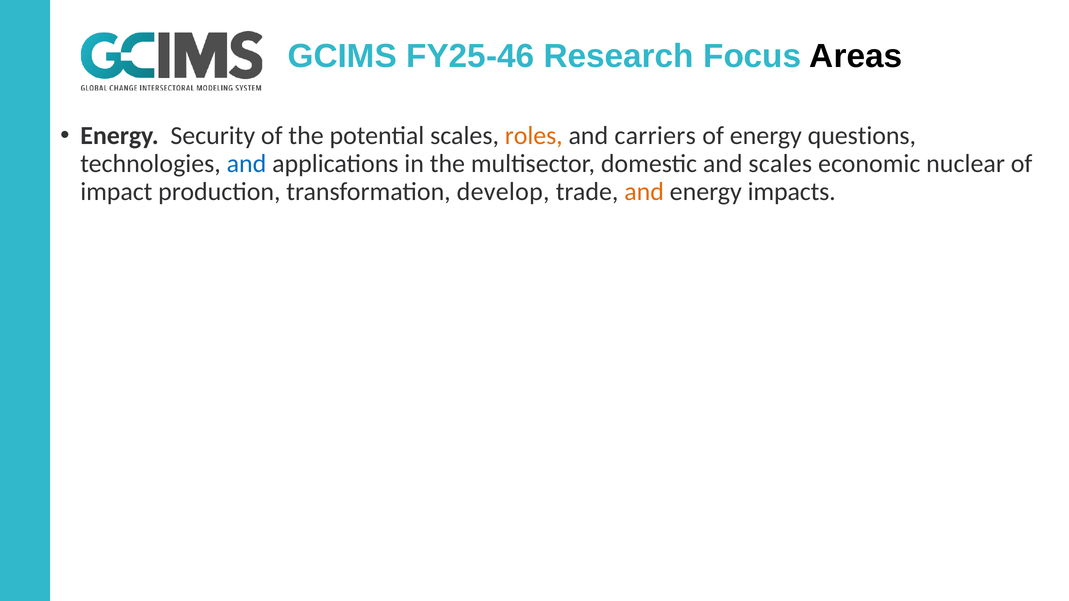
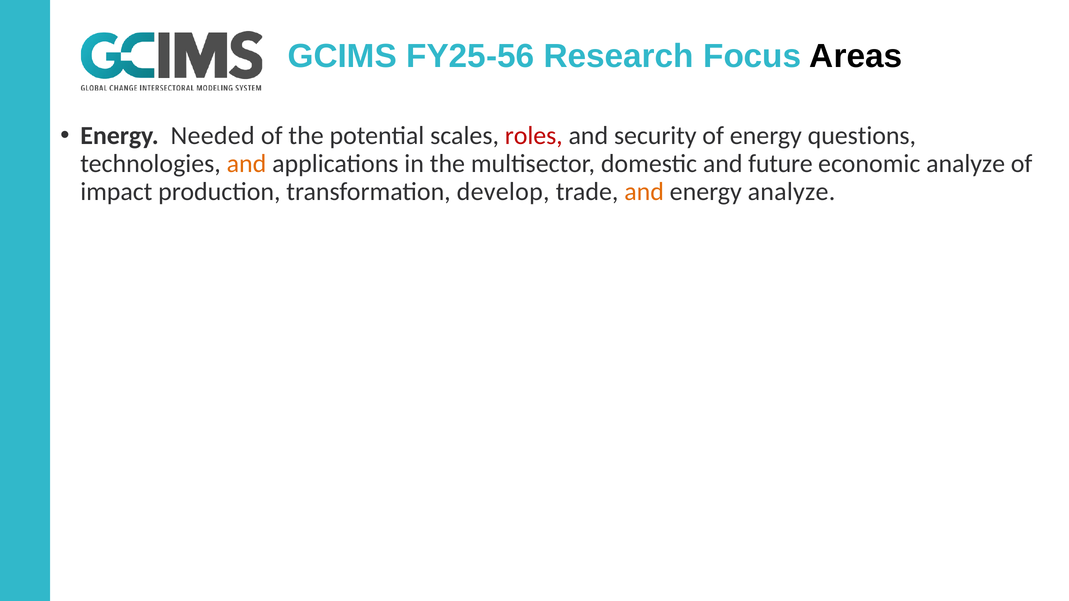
FY25-46: FY25-46 -> FY25-56 (470, 56)
Security: Security -> Needed (213, 136)
roles colour: orange -> red (534, 136)
carriers: carriers -> security (655, 136)
and colour: blue -> orange (247, 164)
and scales: scales -> future (780, 164)
economic nuclear: nuclear -> analyze (966, 164)
energy impacts: impacts -> analyze (791, 192)
